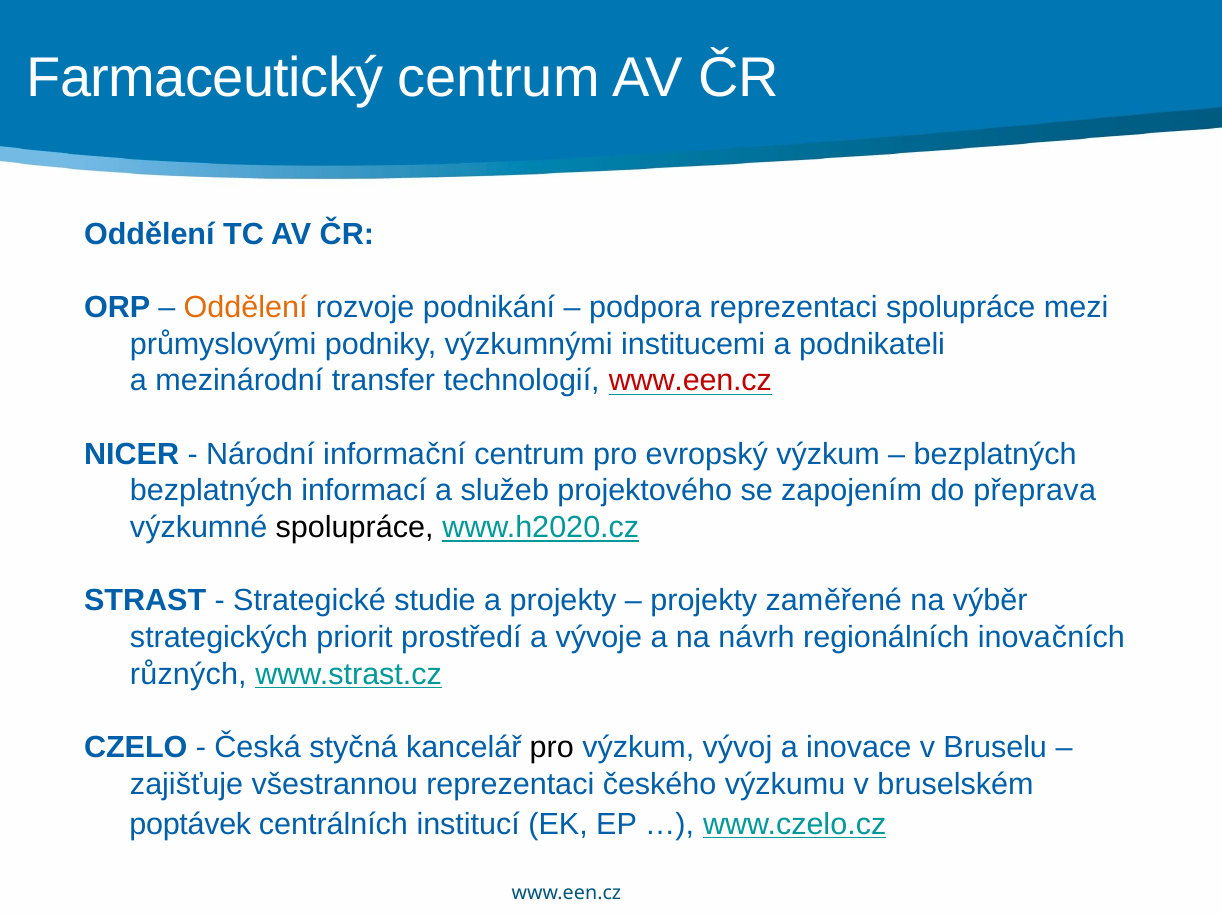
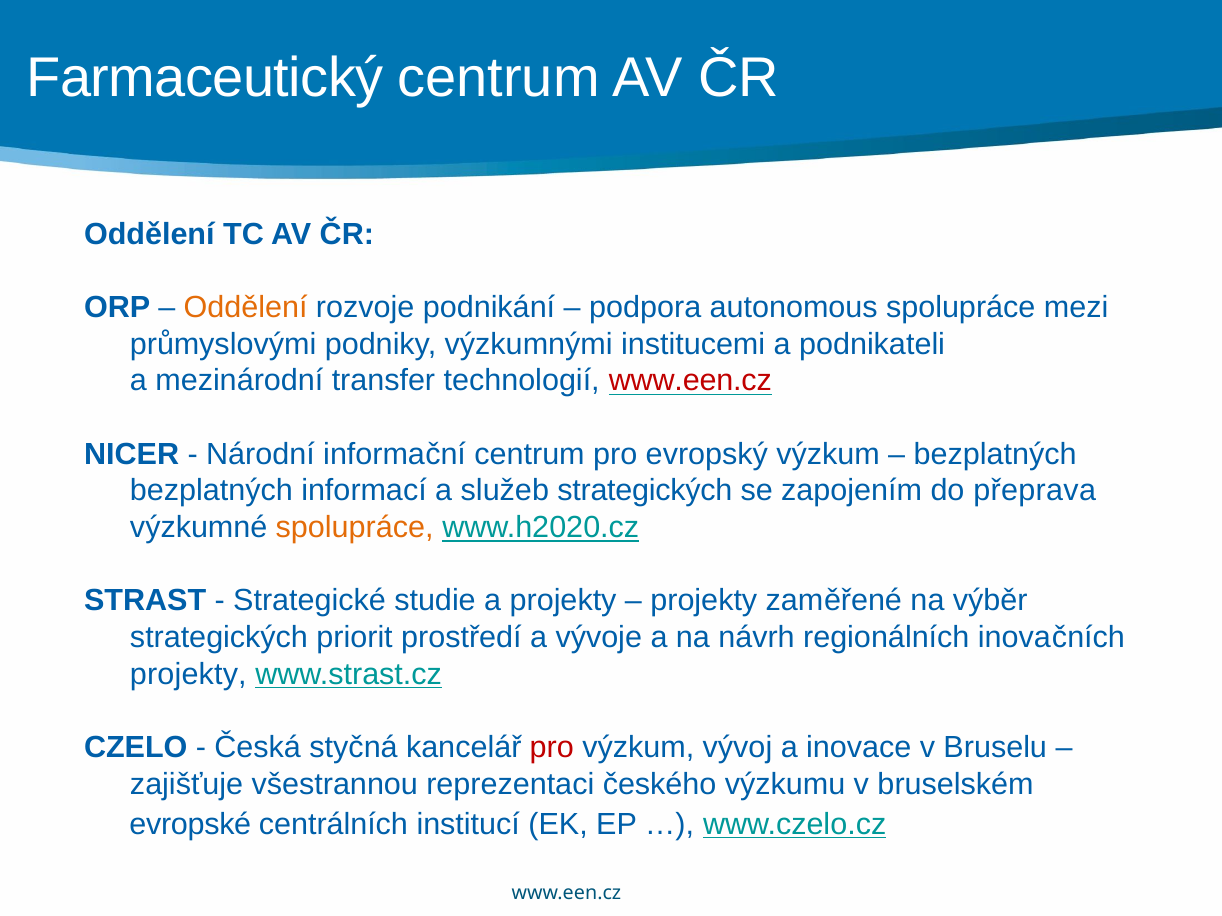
podpora reprezentaci: reprezentaci -> autonomous (794, 308)
služeb projektového: projektového -> strategických (645, 491)
spolupráce colour: black -> orange (355, 528)
různých: různých -> projekty (188, 674)
pro colour: black -> red (552, 748)
poptávek: poptávek -> evropské (190, 824)
